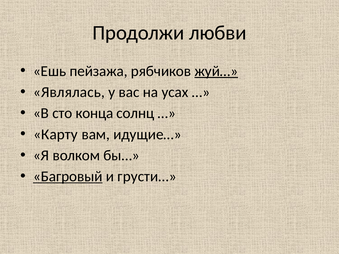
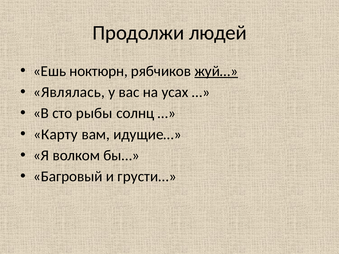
любви: любви -> людей (218, 33)
пейзажа: пейзажа -> ноктюрн (99, 71)
конца: конца -> рыбы (94, 113)
Багровый underline: present -> none (68, 177)
